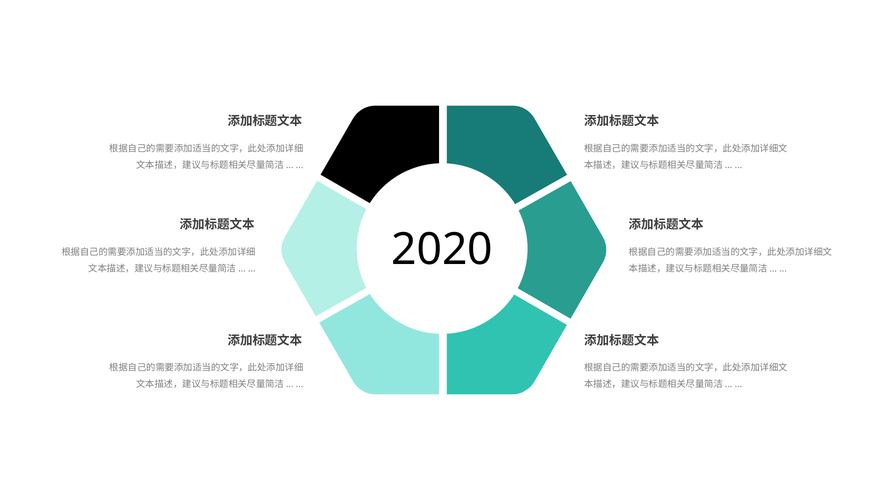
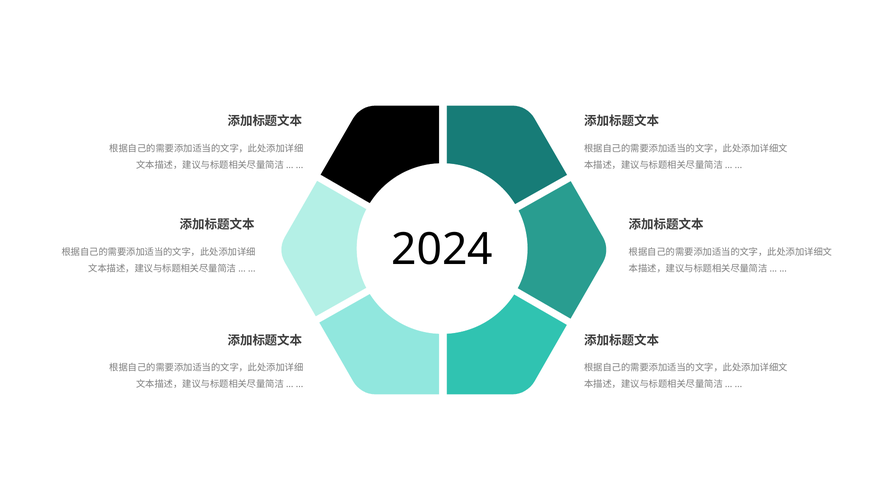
2020: 2020 -> 2024 (442, 250)
